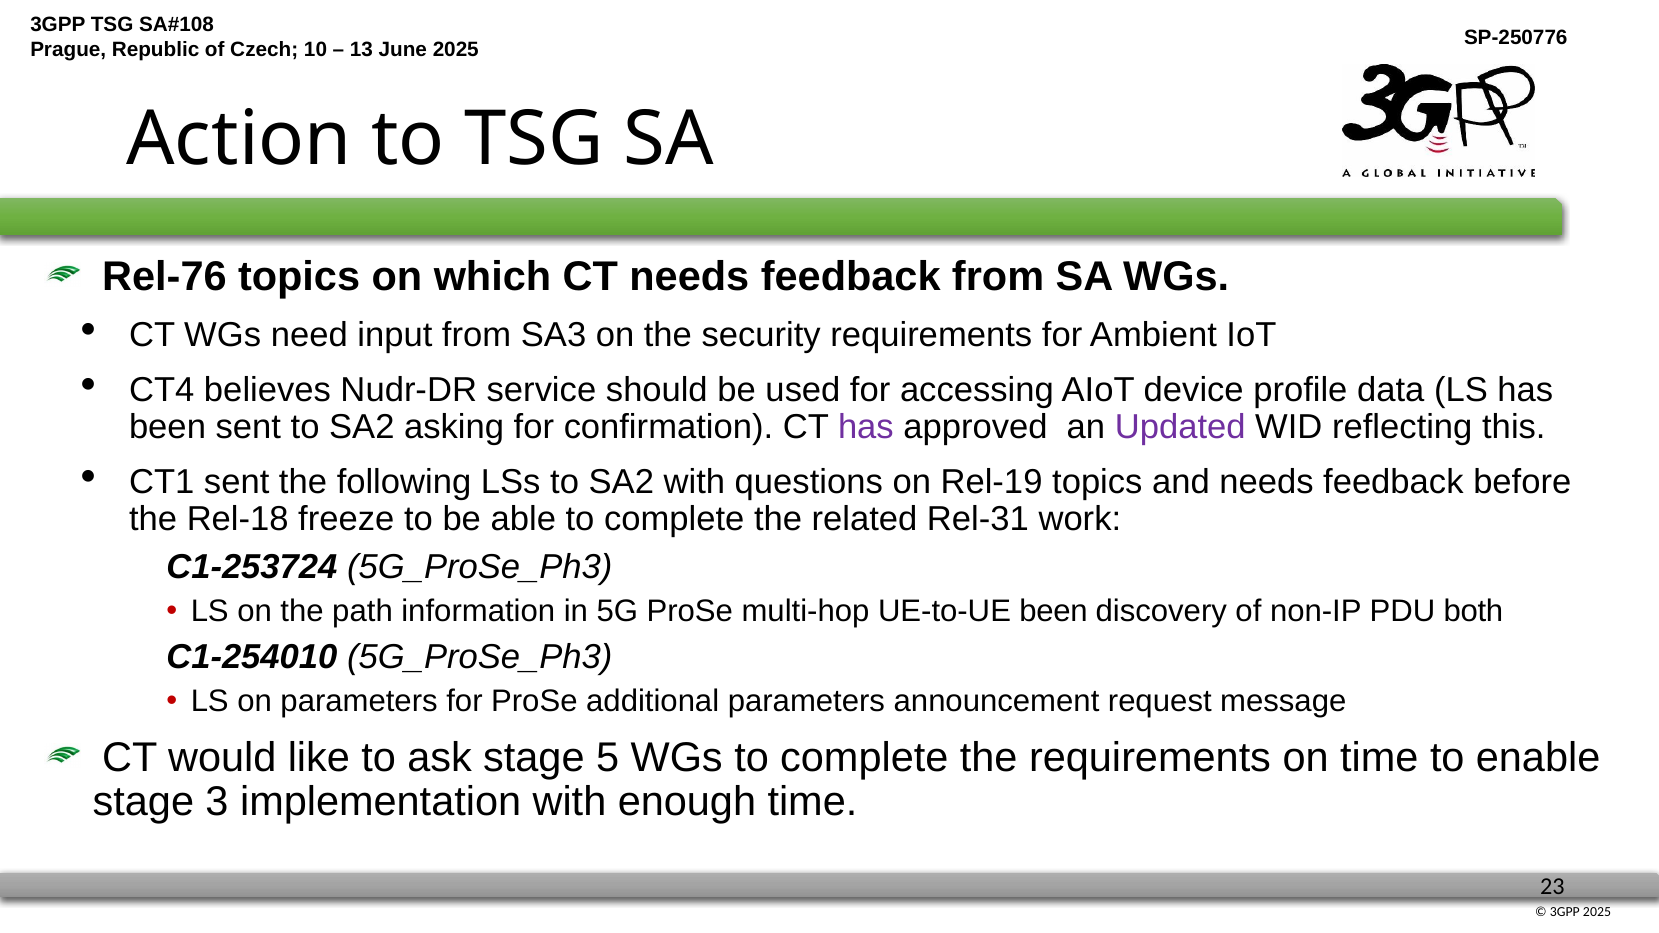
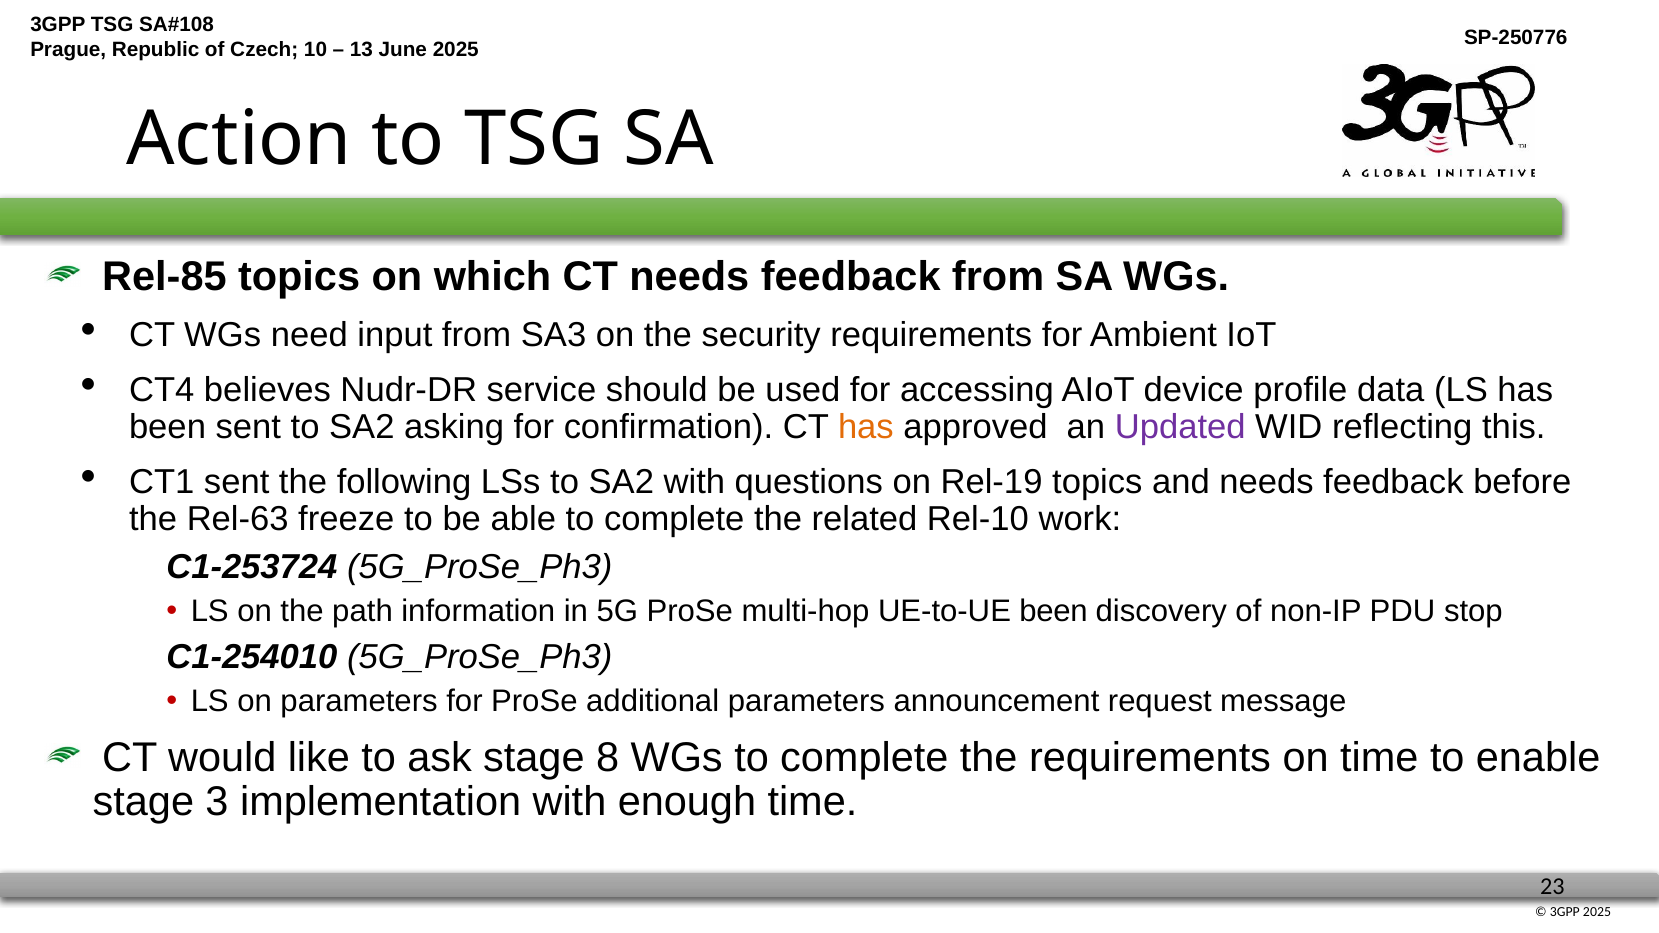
Rel-76: Rel-76 -> Rel-85 (164, 277)
has colour: purple -> orange (866, 427)
Rel-18: Rel-18 -> Rel-63 (238, 519)
Rel-31: Rel-31 -> Rel-10 (978, 519)
both: both -> stop (1473, 611)
5: 5 -> 8 (608, 758)
